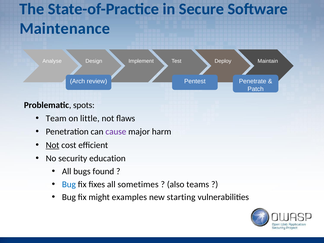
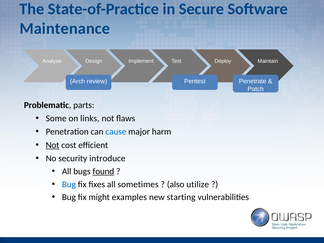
spots: spots -> parts (84, 105)
Team: Team -> Some (56, 118)
little: little -> links (90, 118)
cause colour: purple -> blue (116, 132)
education: education -> introduce (107, 158)
found underline: none -> present (103, 171)
teams: teams -> utilize (198, 184)
